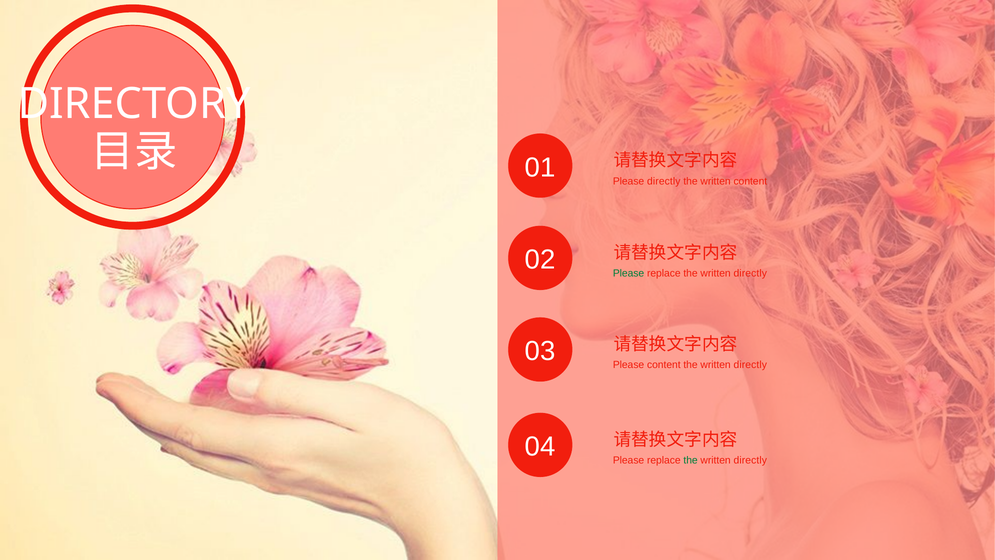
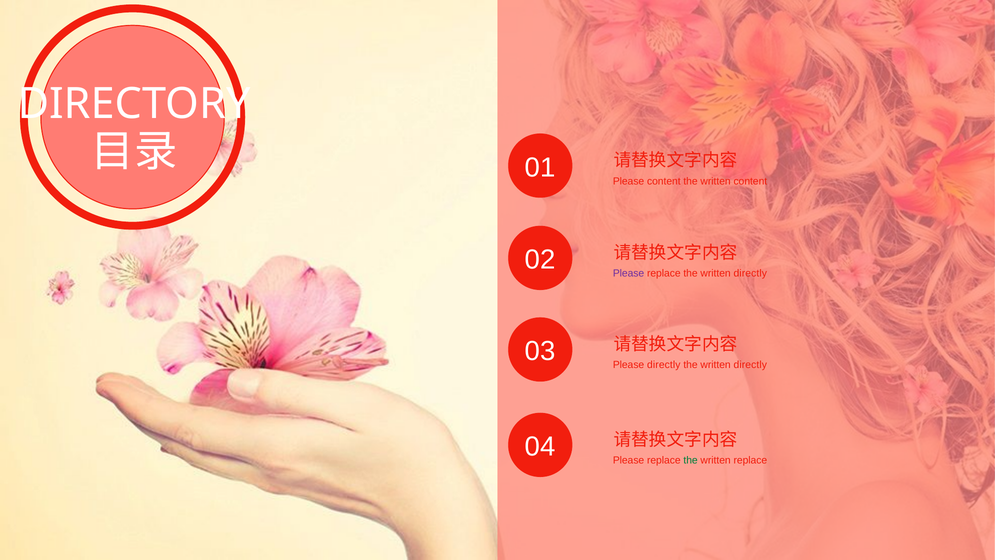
Please directly: directly -> content (664, 181)
Please colour: green -> purple (629, 273)
Please content: content -> directly (664, 365)
directly: directly -> replace (750, 460)
